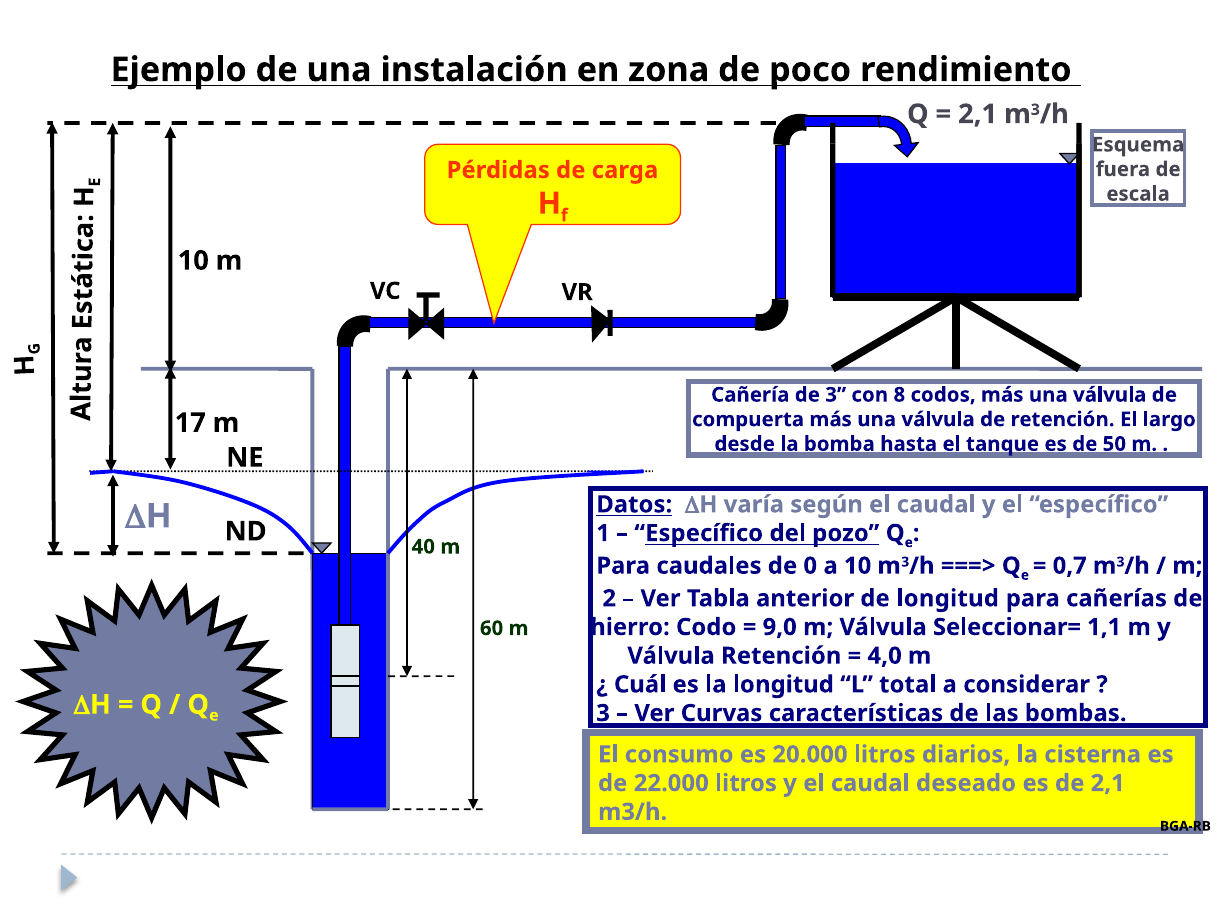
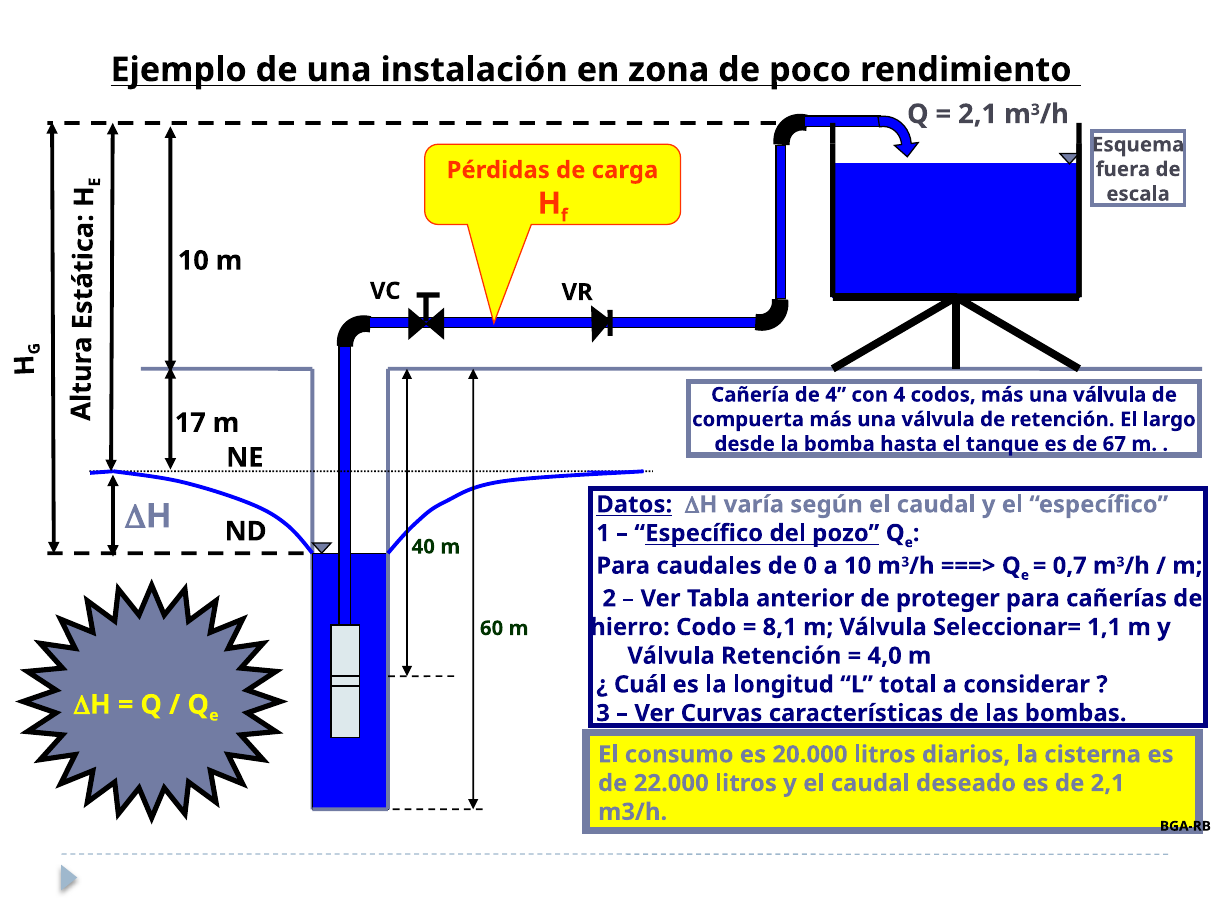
de 3: 3 -> 4 (836, 395)
con 8: 8 -> 4 (899, 395)
50: 50 -> 67 (1114, 444)
de longitud: longitud -> proteger (948, 599)
9,0: 9,0 -> 8,1 (780, 627)
